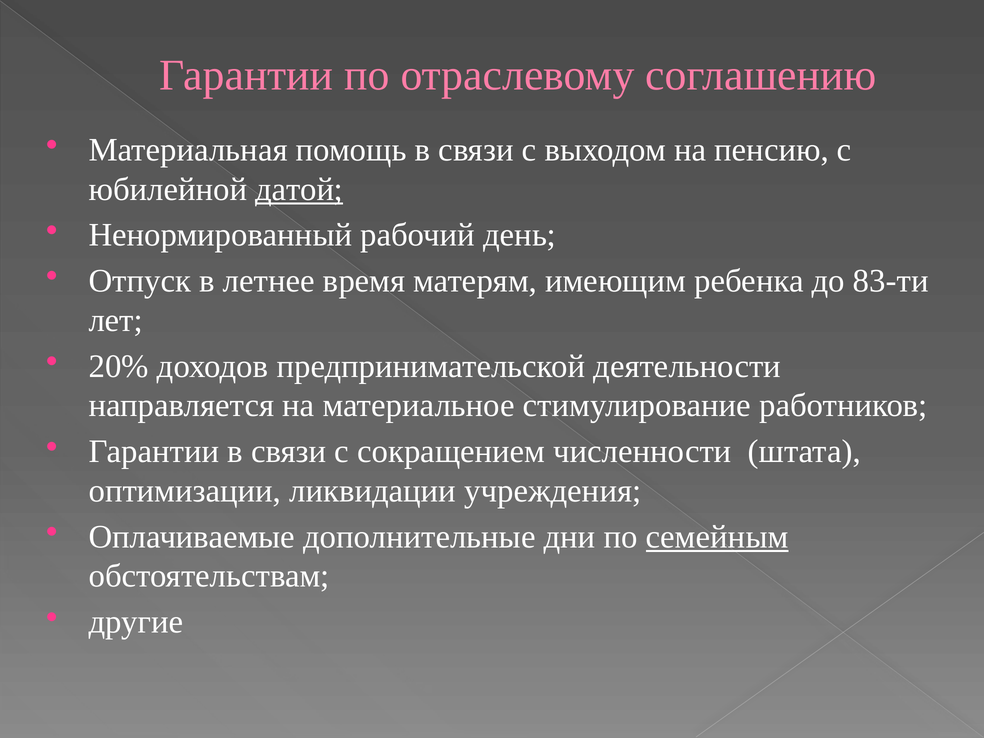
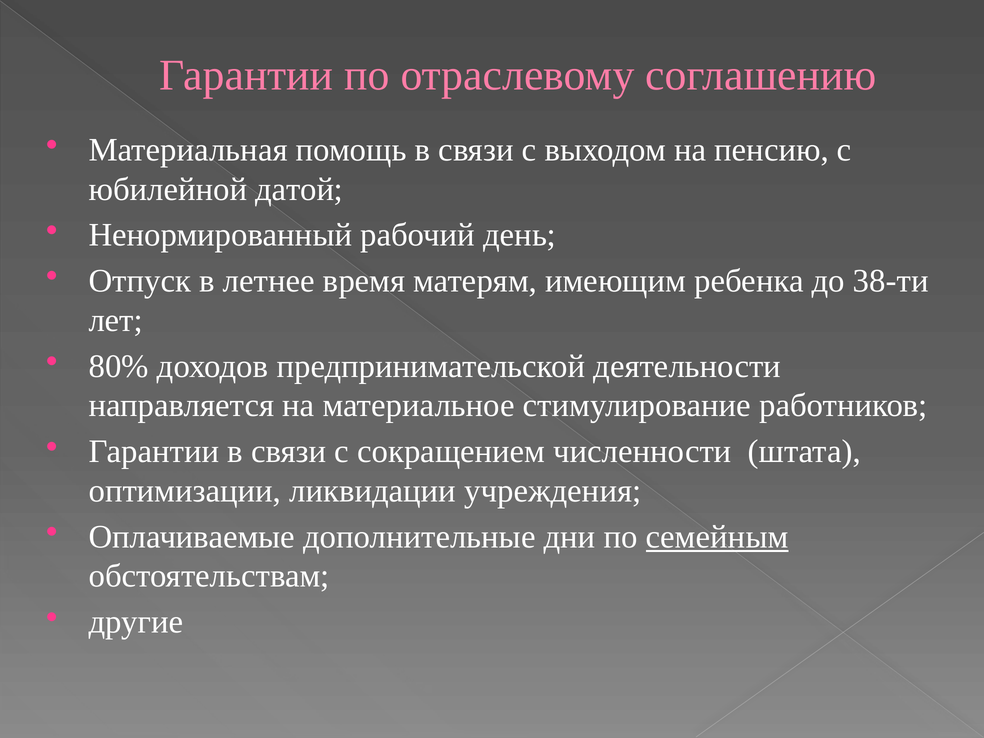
датой underline: present -> none (299, 189)
83-ти: 83-ти -> 38-ти (891, 281)
20%: 20% -> 80% (119, 366)
